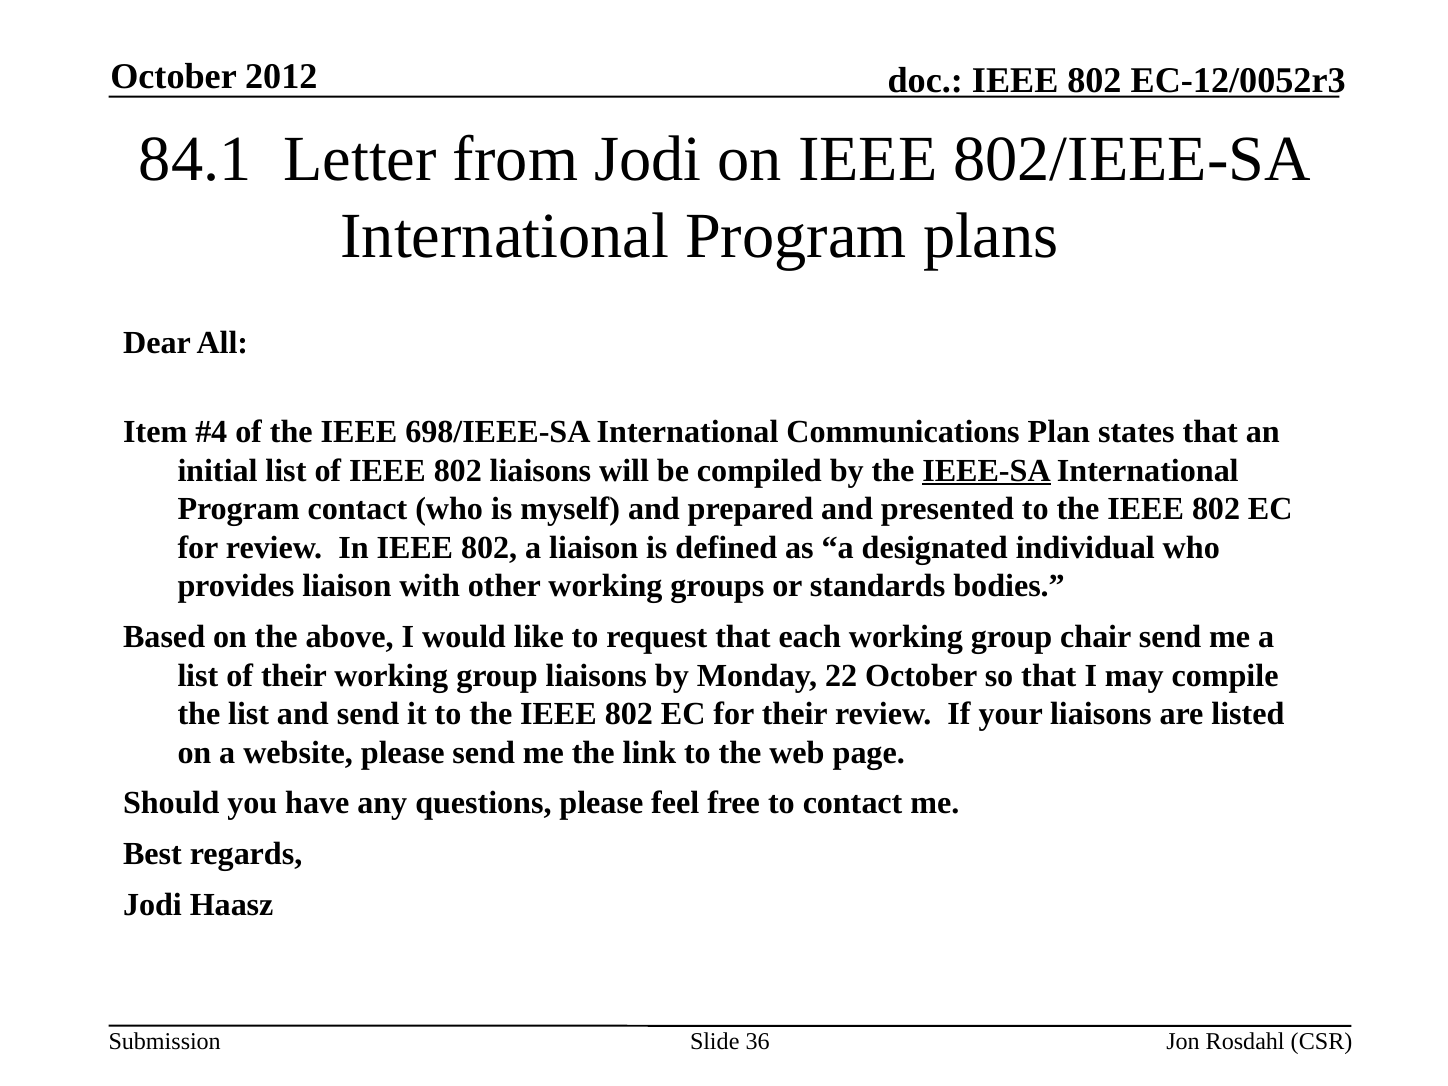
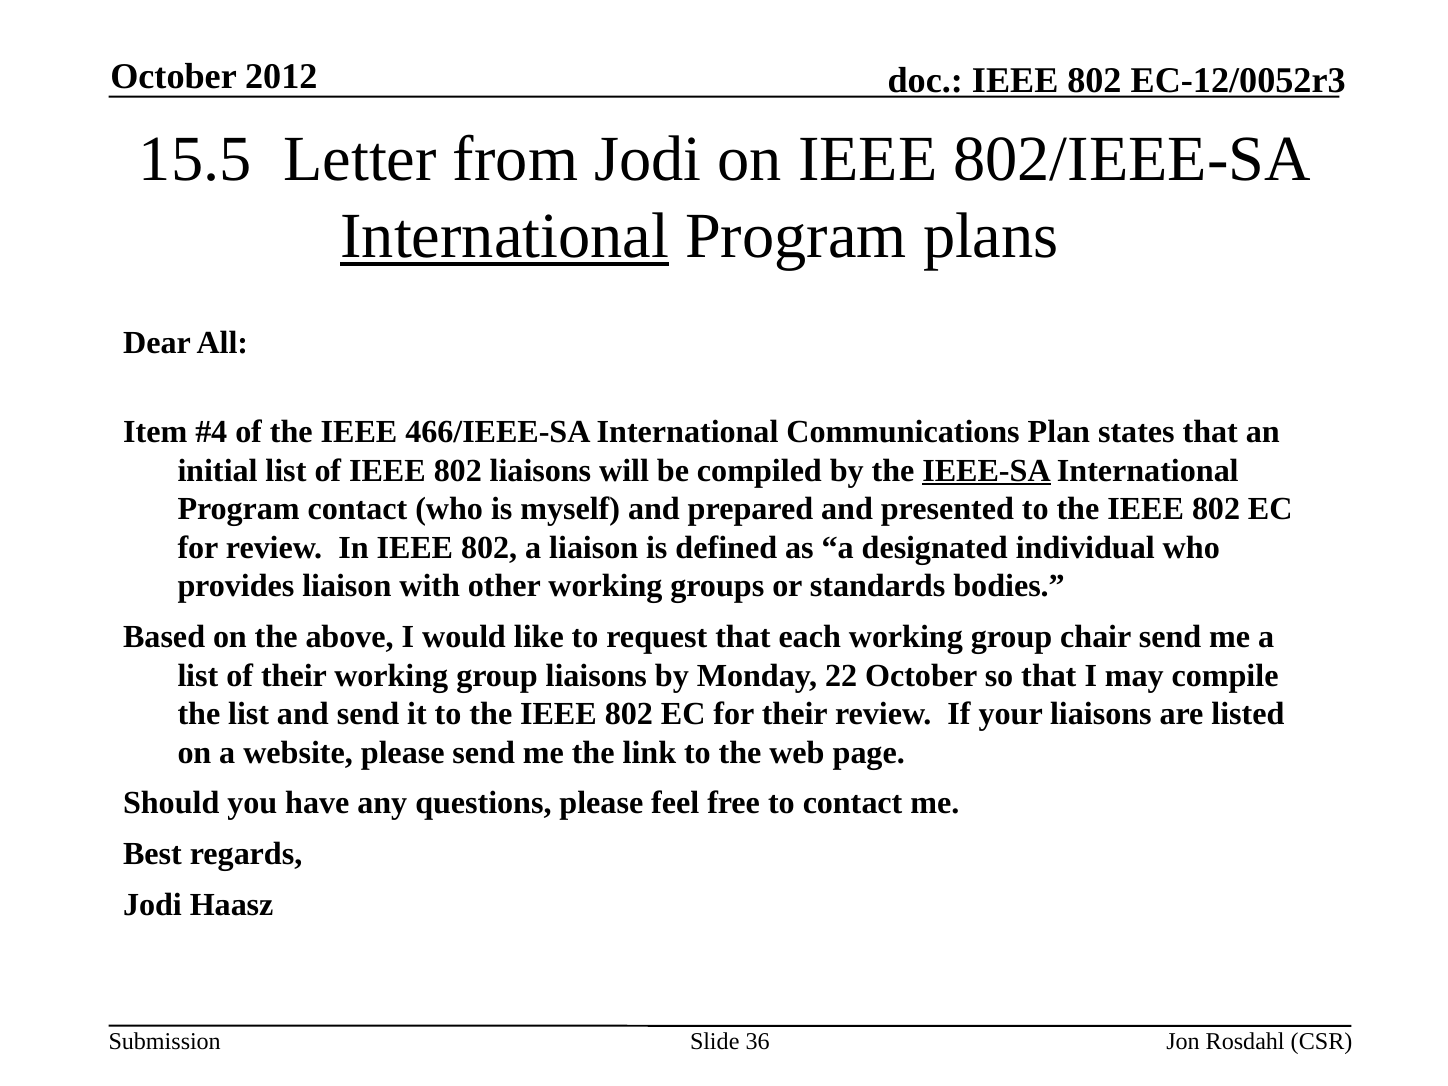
84.1: 84.1 -> 15.5 (195, 159)
International underline: none -> present (505, 236)
698/IEEE-SA: 698/IEEE-SA -> 466/IEEE-SA (498, 432)
